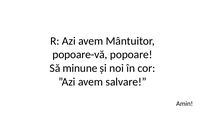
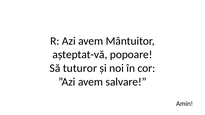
popoare-vă: popoare-vă -> așteptat-vă (80, 55)
minune: minune -> tuturor (80, 68)
